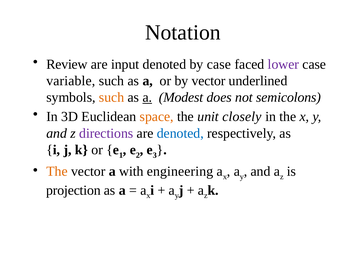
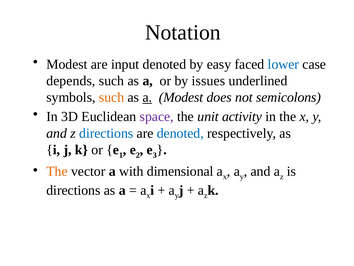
Review: Review -> Modest (67, 64)
by case: case -> easy (219, 64)
lower colour: purple -> blue (283, 64)
variable: variable -> depends (71, 81)
by vector: vector -> issues (208, 81)
space colour: orange -> purple (157, 116)
closely: closely -> activity (242, 116)
directions colour: purple -> blue (106, 133)
engineering: engineering -> dimensional (180, 171)
projection: projection -> directions (73, 190)
